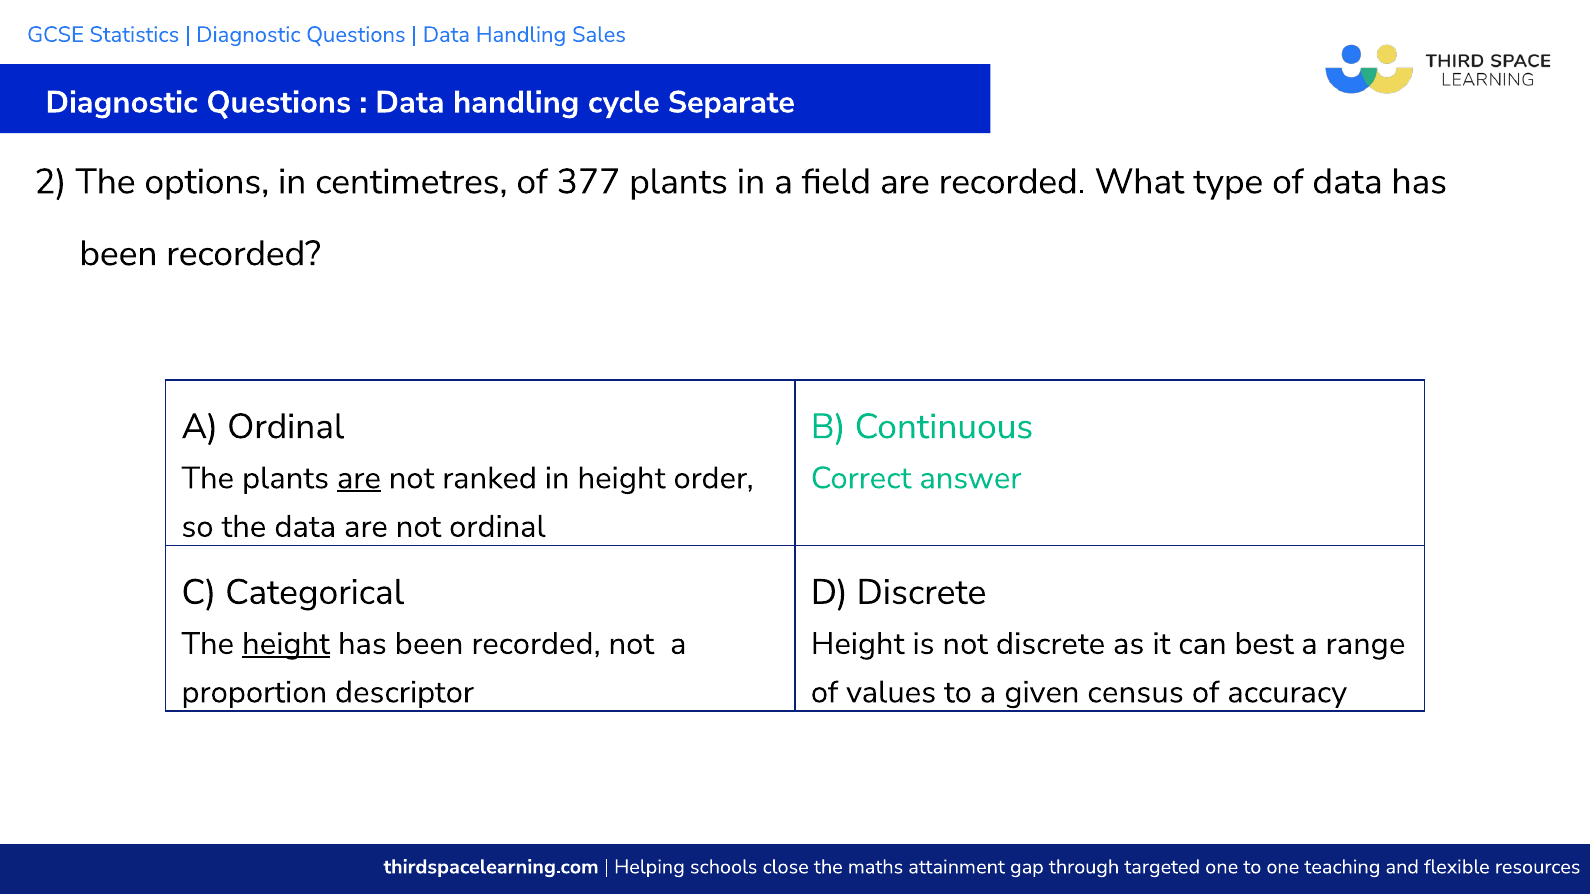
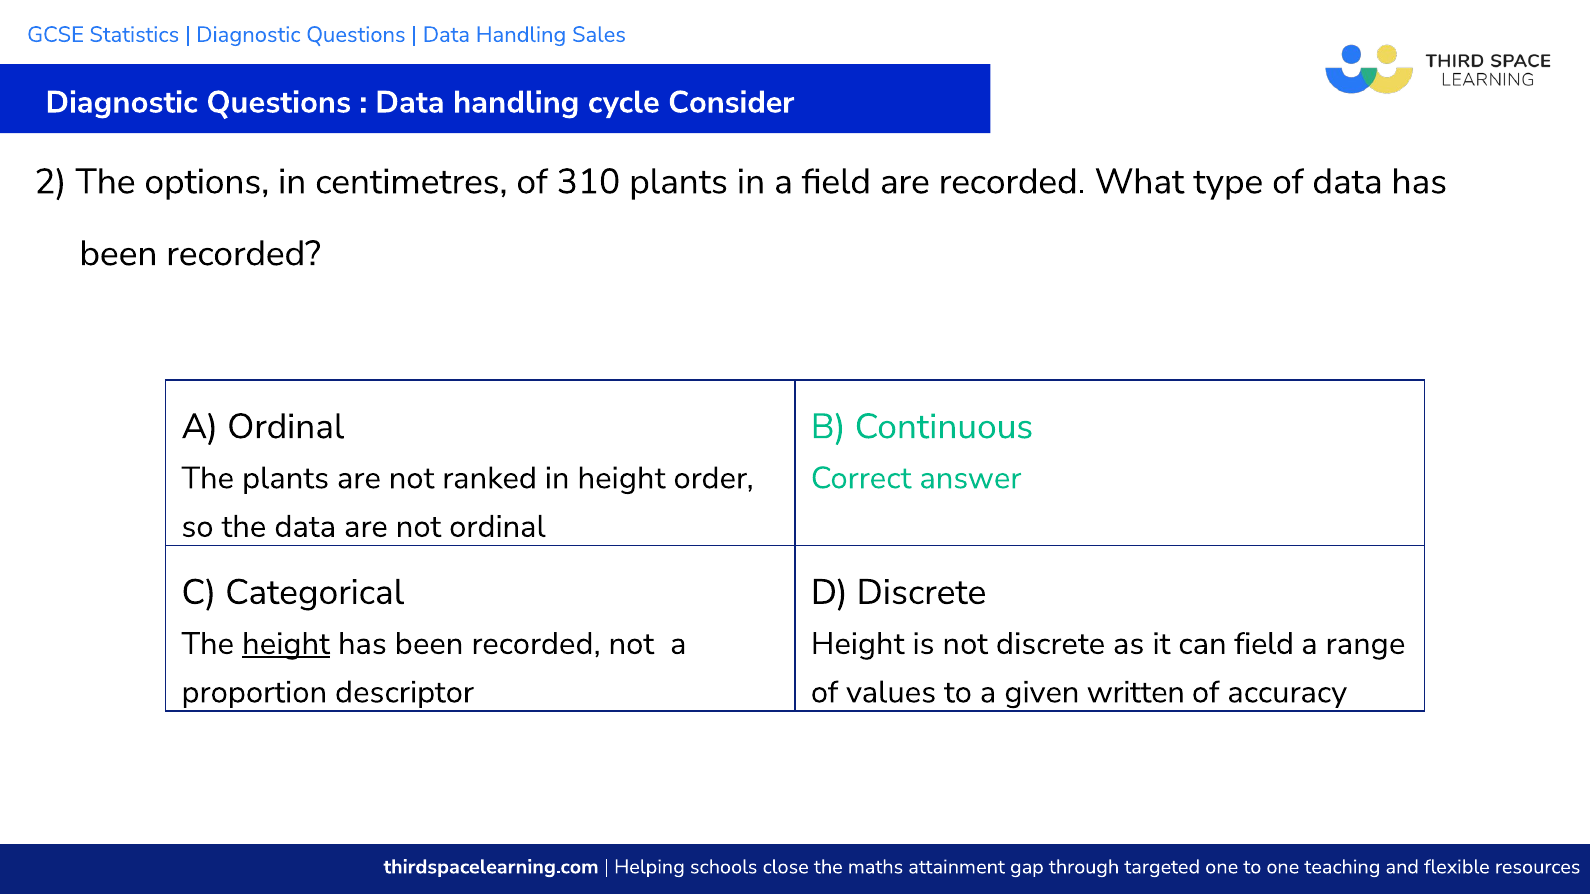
Separate: Separate -> Consider (731, 102)
377: 377 -> 310 (588, 182)
are underline: present -> none (359, 478)
can best: best -> field (1264, 644)
census: census -> written (1136, 693)
